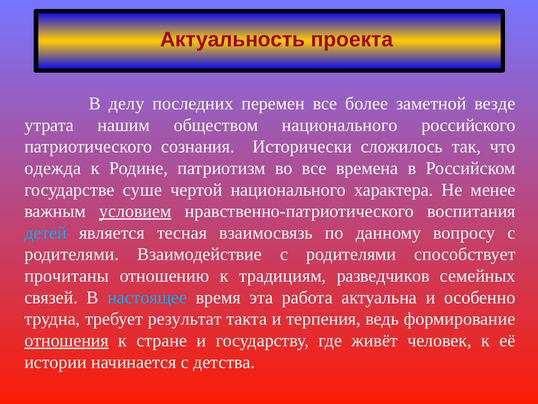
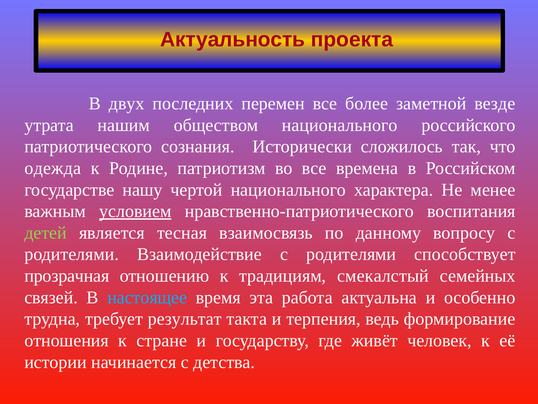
делу: делу -> двух (127, 103)
суше: суше -> нашу (143, 190)
детей colour: light blue -> light green (46, 233)
прочитаны: прочитаны -> прозрачная (67, 276)
разведчиков: разведчиков -> смекалстый (383, 276)
отношения underline: present -> none (67, 340)
